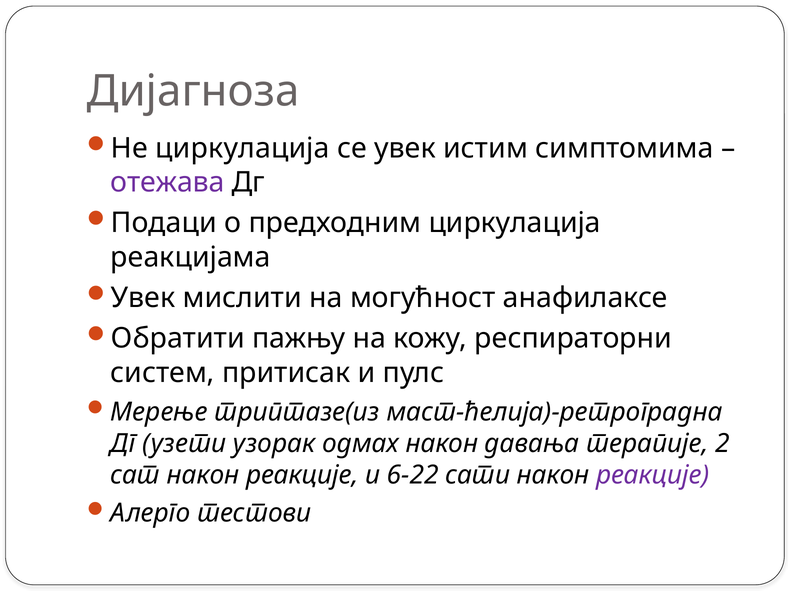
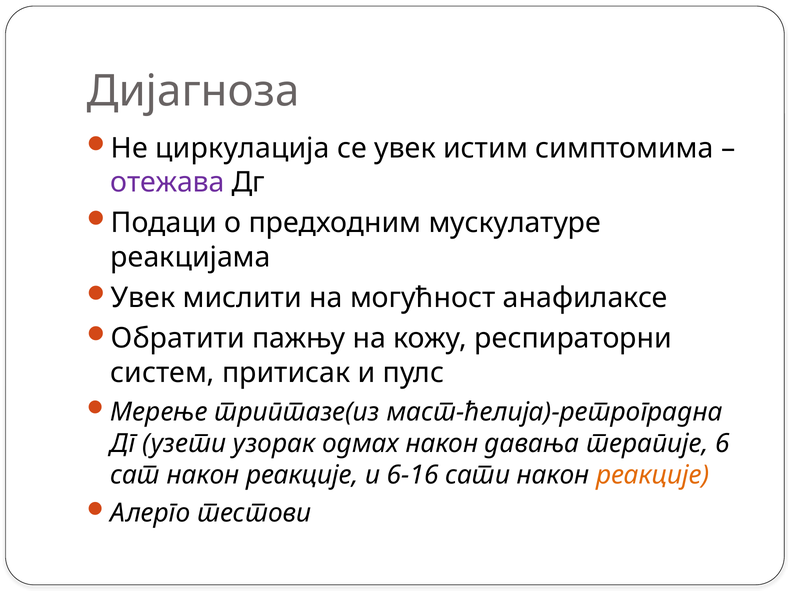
предходним циркулација: циркулација -> мускулатуре (515, 223)
2: 2 -> 6 (722, 443)
6-22: 6-22 -> 6-16 (413, 475)
реакције colour: purple -> orange (653, 475)
